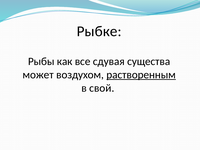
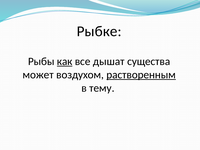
как underline: none -> present (65, 61)
сдувая: сдувая -> дышат (109, 61)
свой: свой -> тему (102, 88)
